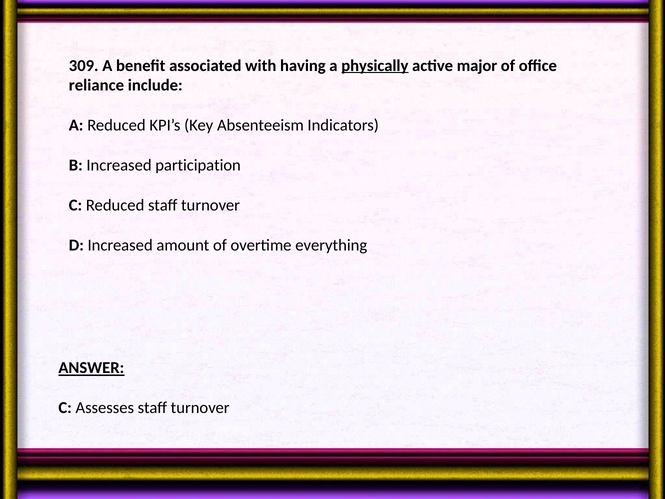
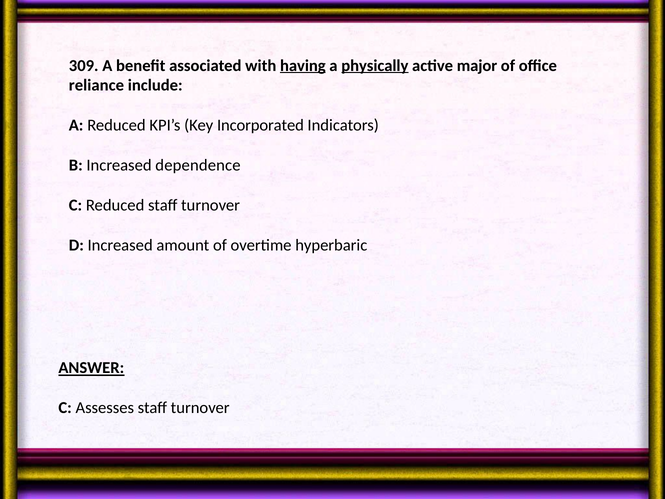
having underline: none -> present (303, 66)
Absenteeism: Absenteeism -> Incorporated (260, 125)
participation: participation -> dependence (198, 165)
everything: everything -> hyperbaric (331, 245)
